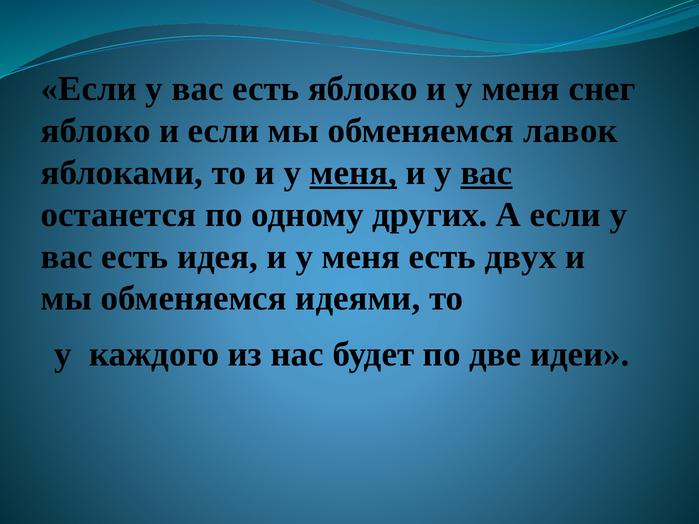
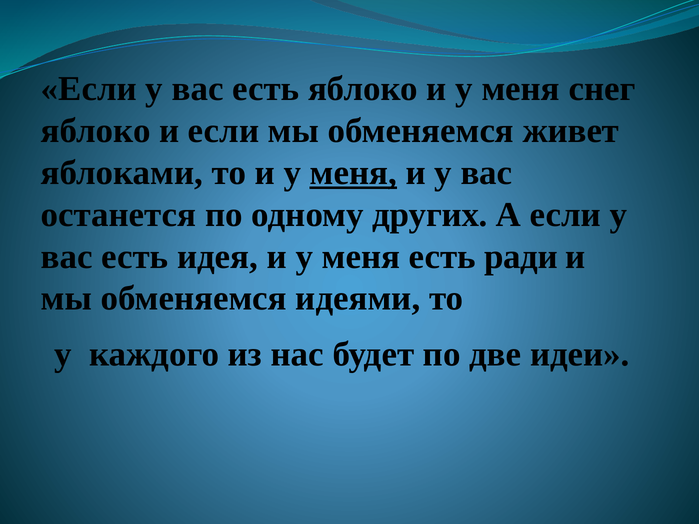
лавок: лавок -> живет (571, 131)
вас underline: present -> none (487, 173)
двух: двух -> ради (521, 257)
